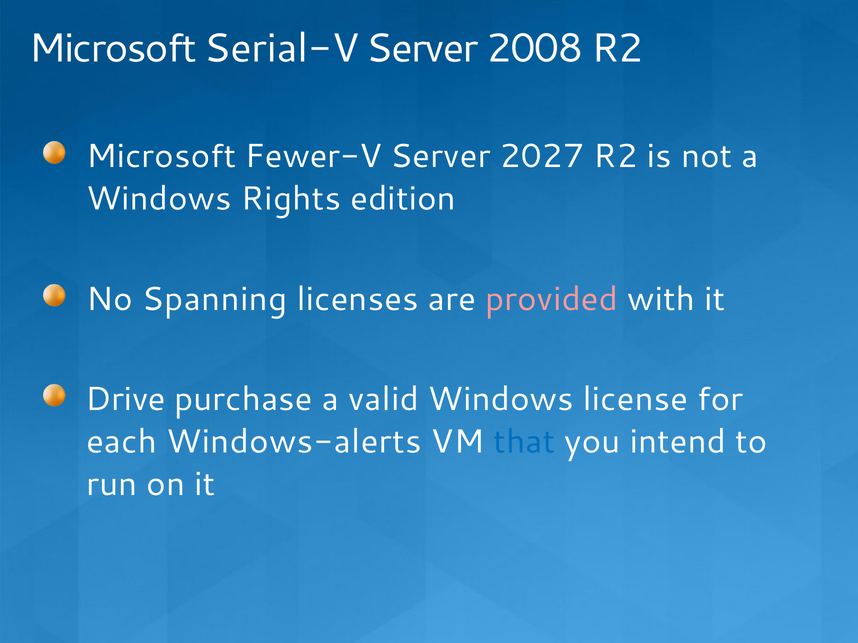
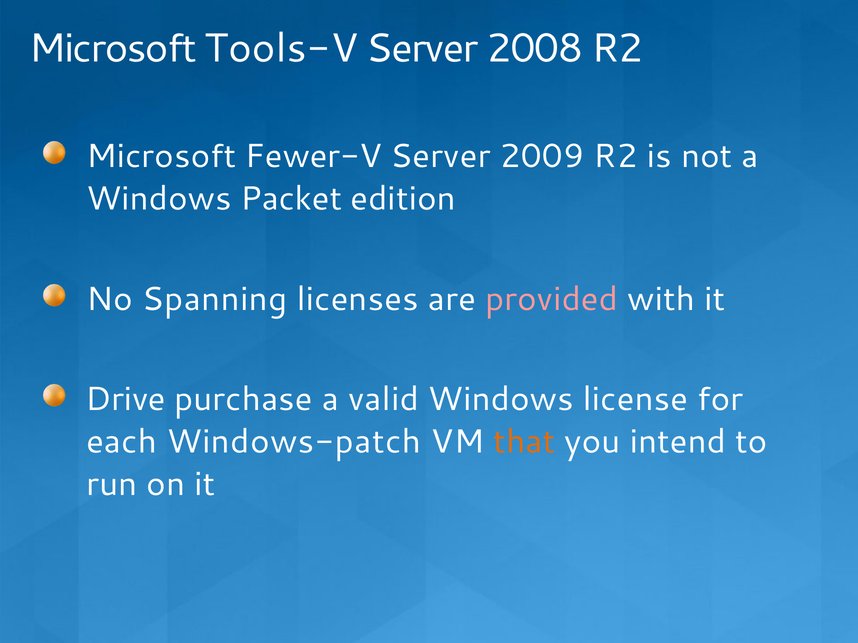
Serial-V: Serial-V -> Tools-V (281, 49)
2027: 2027 -> 2009 (542, 156)
Rights: Rights -> Packet (291, 199)
Windows-alerts: Windows-alerts -> Windows-patch (294, 442)
that colour: blue -> orange (524, 442)
